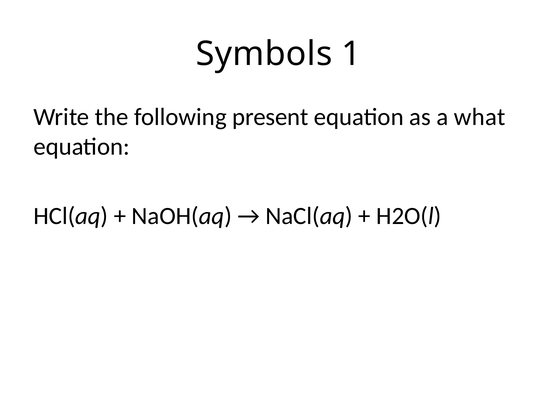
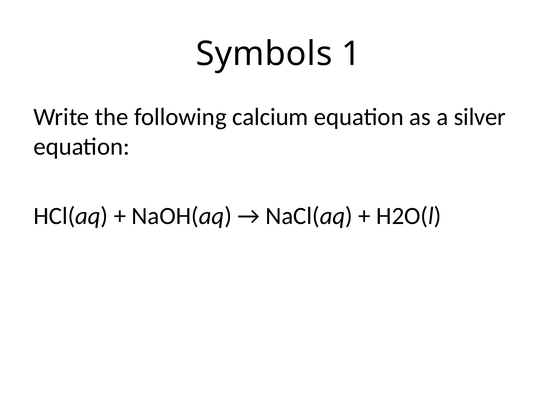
present: present -> calcium (270, 117)
what: what -> silver (480, 117)
